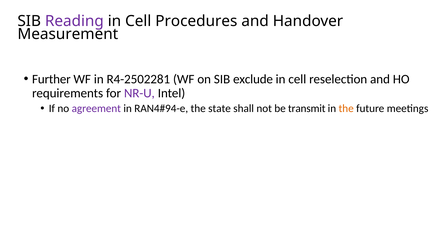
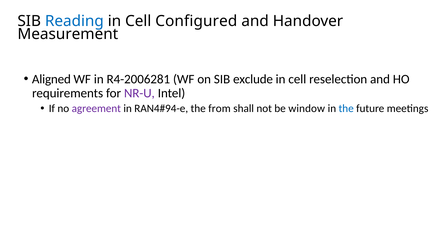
Reading colour: purple -> blue (74, 21)
Procedures: Procedures -> Configured (196, 21)
Further: Further -> Aligned (51, 79)
R4-2502281: R4-2502281 -> R4-2006281 (138, 79)
state: state -> from (219, 108)
transmit: transmit -> window (307, 108)
the colour: orange -> blue (346, 108)
